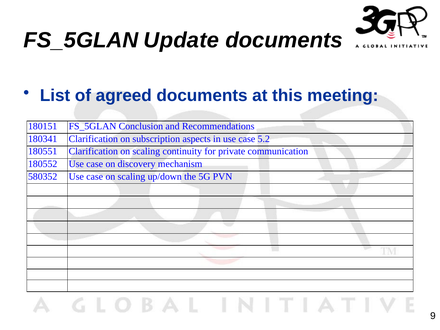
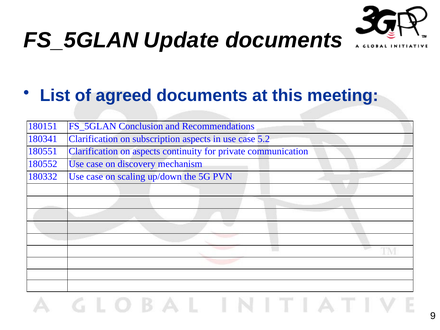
Clarification on scaling: scaling -> aspects (146, 151)
580352: 580352 -> 180332 (43, 176)
